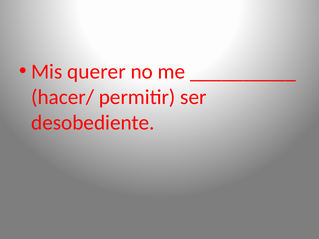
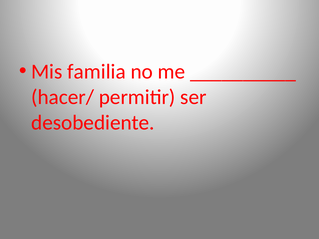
querer: querer -> familia (96, 72)
